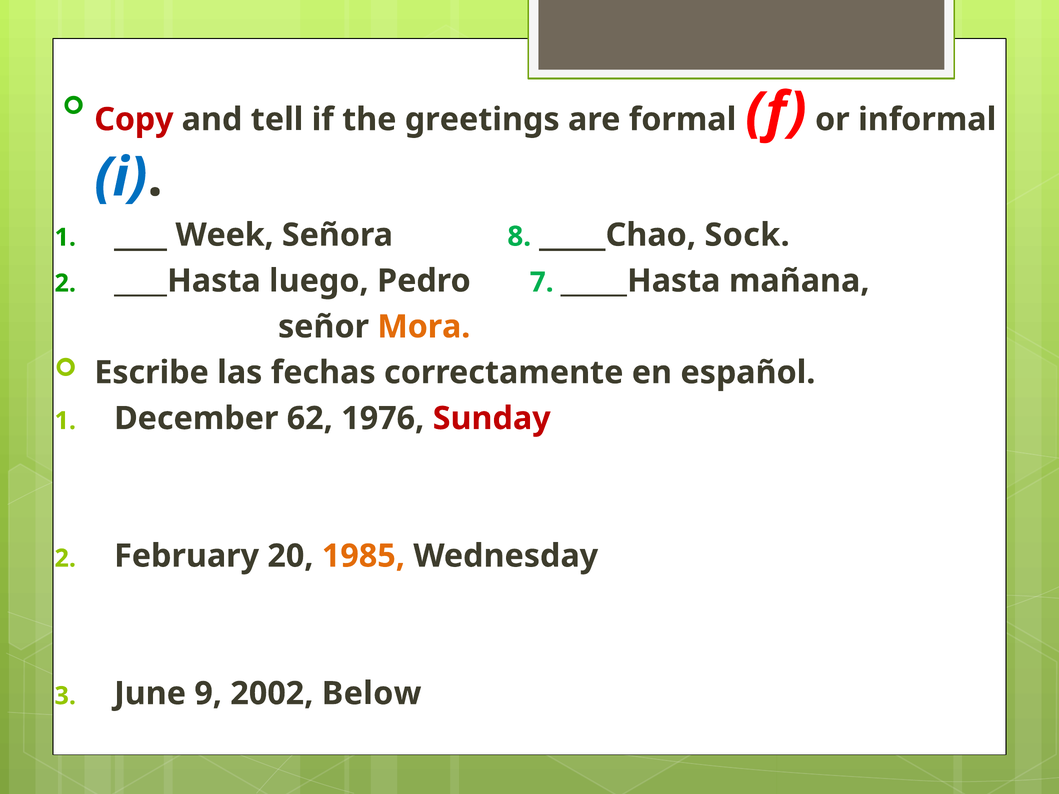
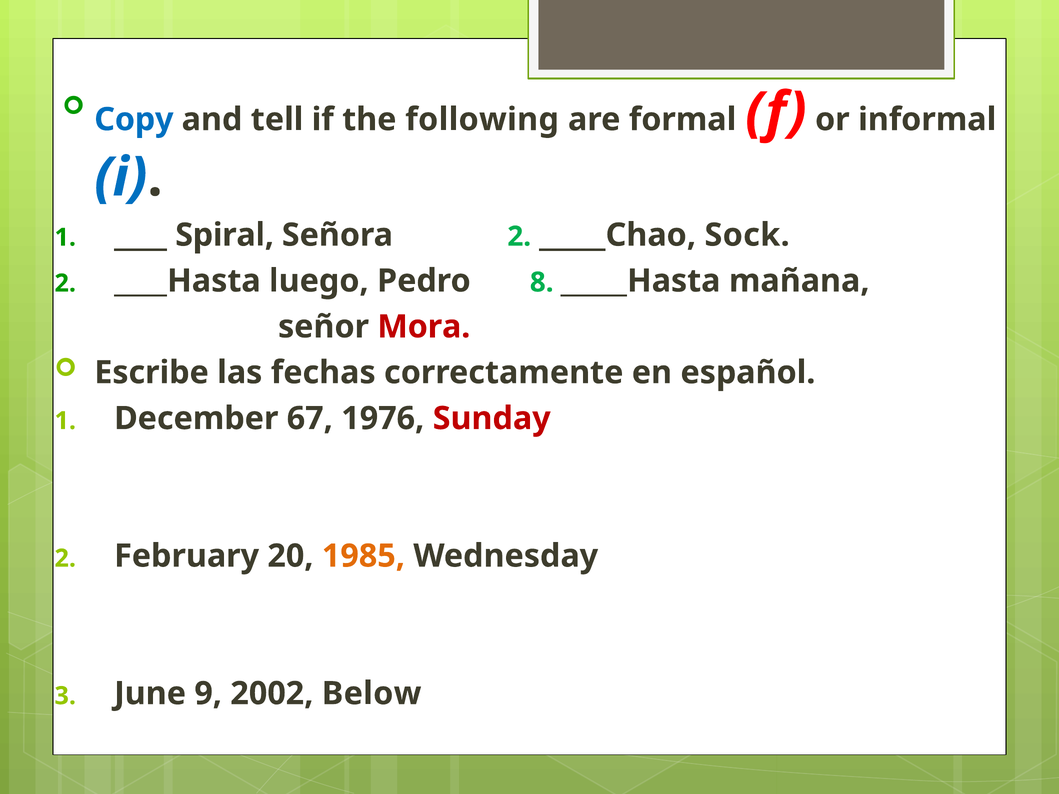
Copy colour: red -> blue (134, 120)
greetings: greetings -> following (482, 120)
Week: Week -> Spiral (225, 235)
Señora 8: 8 -> 2 (519, 237)
7: 7 -> 8 (542, 282)
Mora colour: orange -> red (424, 327)
62: 62 -> 67 (310, 419)
